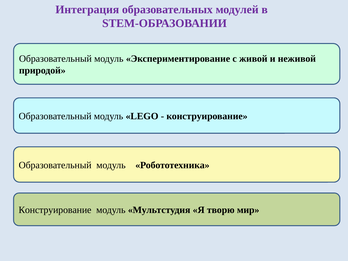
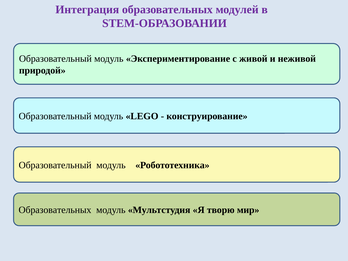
Конструирование: Конструирование -> Образовательных (55, 210)
